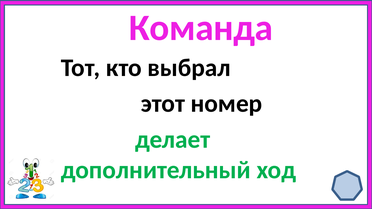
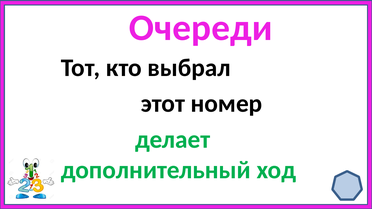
Команда: Команда -> Очереди (201, 28)
